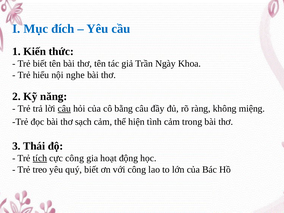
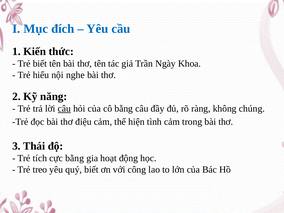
miệng: miệng -> chúng (252, 109)
sạch: sạch -> điệu (83, 122)
tích underline: present -> none (40, 158)
cực công: công -> bằng (75, 158)
